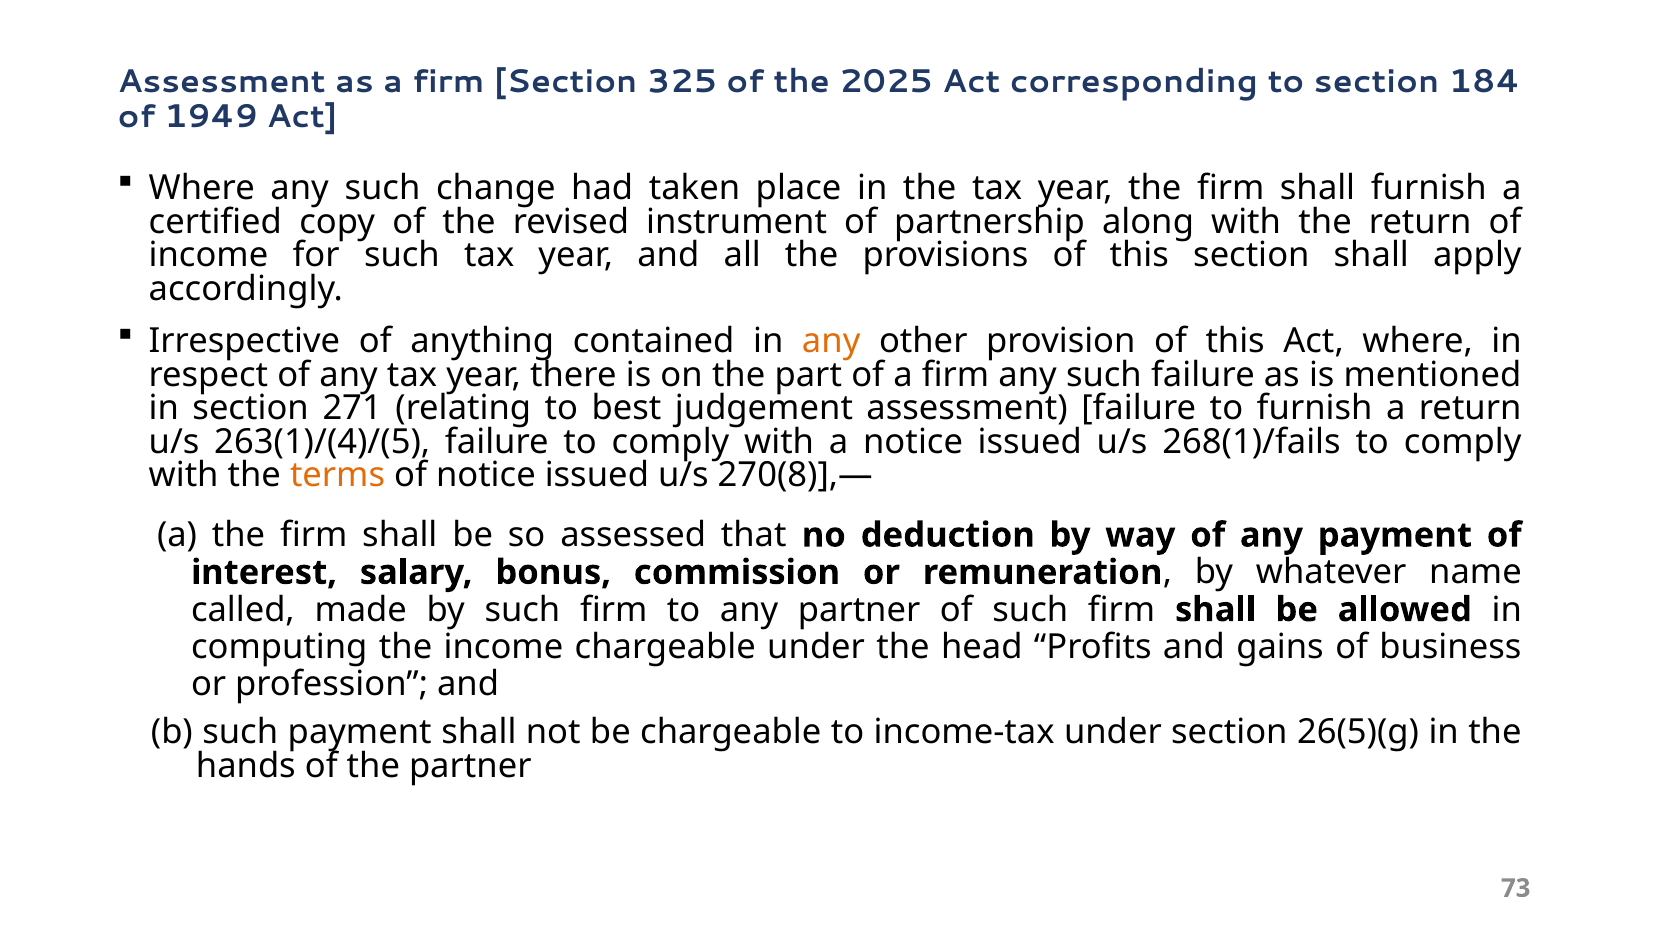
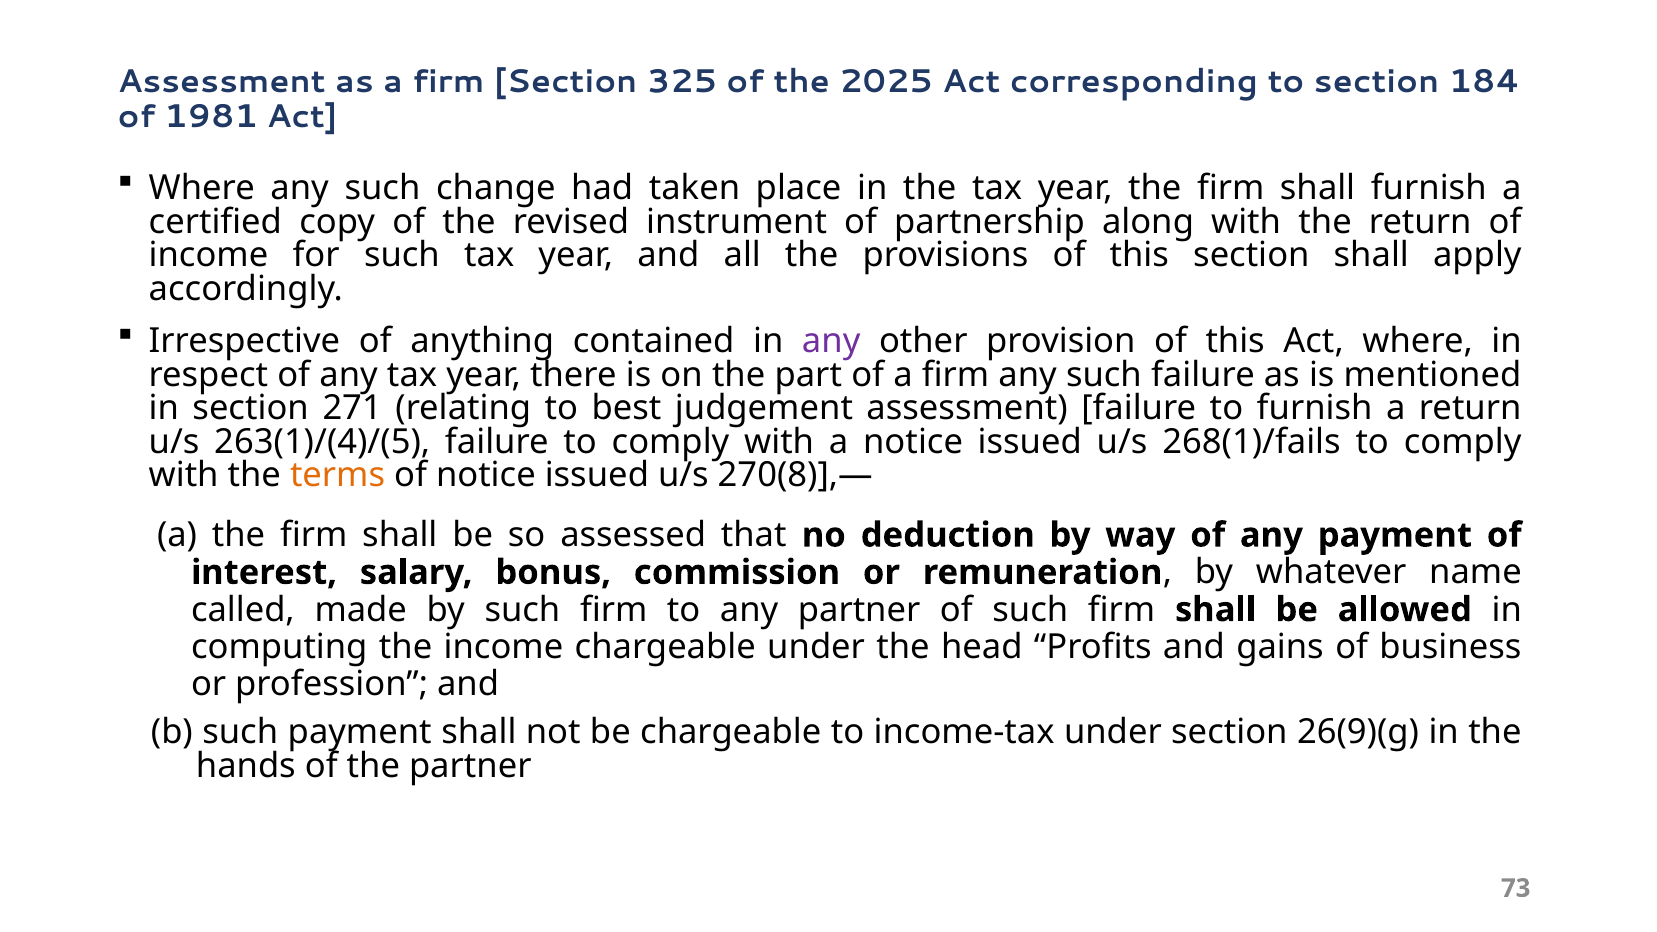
1949: 1949 -> 1981 (211, 117)
any colour: orange -> purple (831, 341)
26(5)(g: 26(5)(g -> 26(9)(g (1358, 733)
